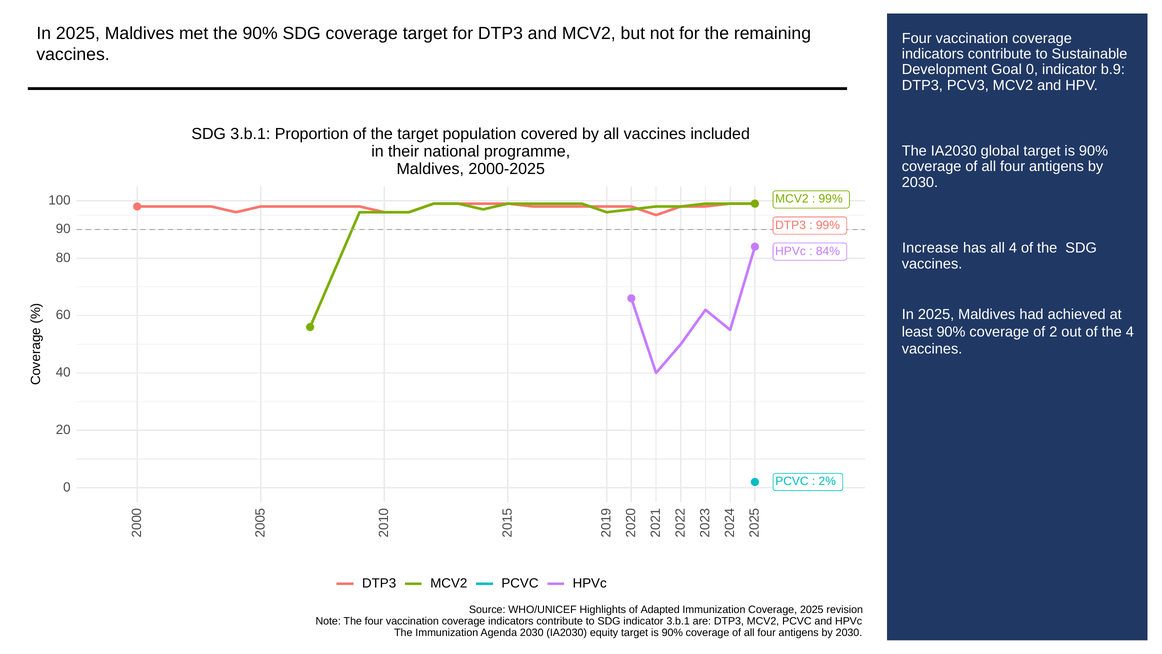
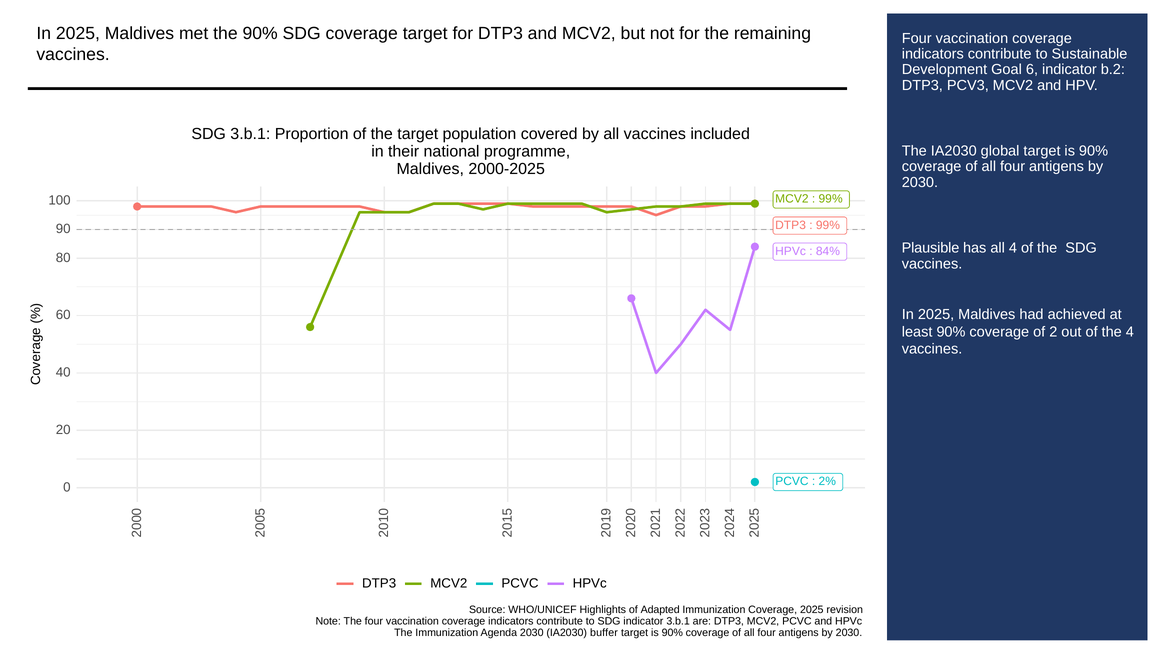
Goal 0: 0 -> 6 (1032, 70)
b.9: b.9 -> b.2 (1113, 70)
Increase: Increase -> Plausible (930, 248)
equity: equity -> buffer (604, 632)
